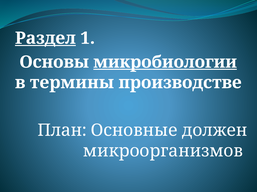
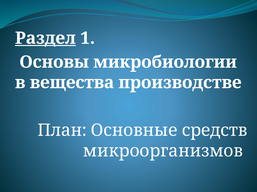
микробиологии underline: present -> none (165, 62)
термины: термины -> вещества (72, 83)
должен: должен -> средств (215, 131)
